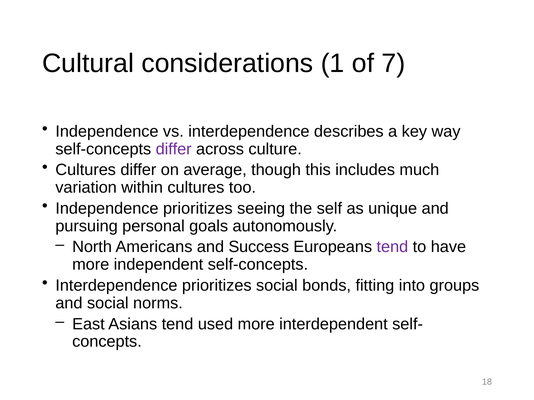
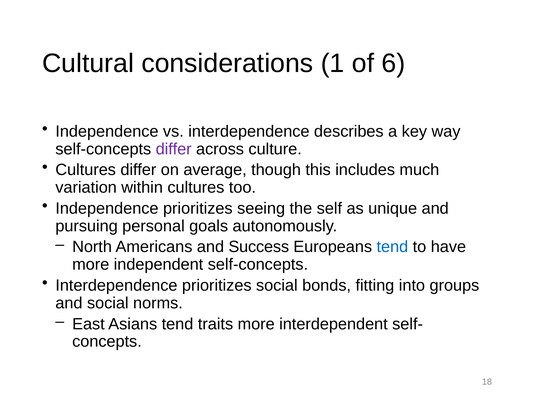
7: 7 -> 6 (393, 63)
tend colour: purple -> blue (392, 247)
used: used -> traits (216, 324)
